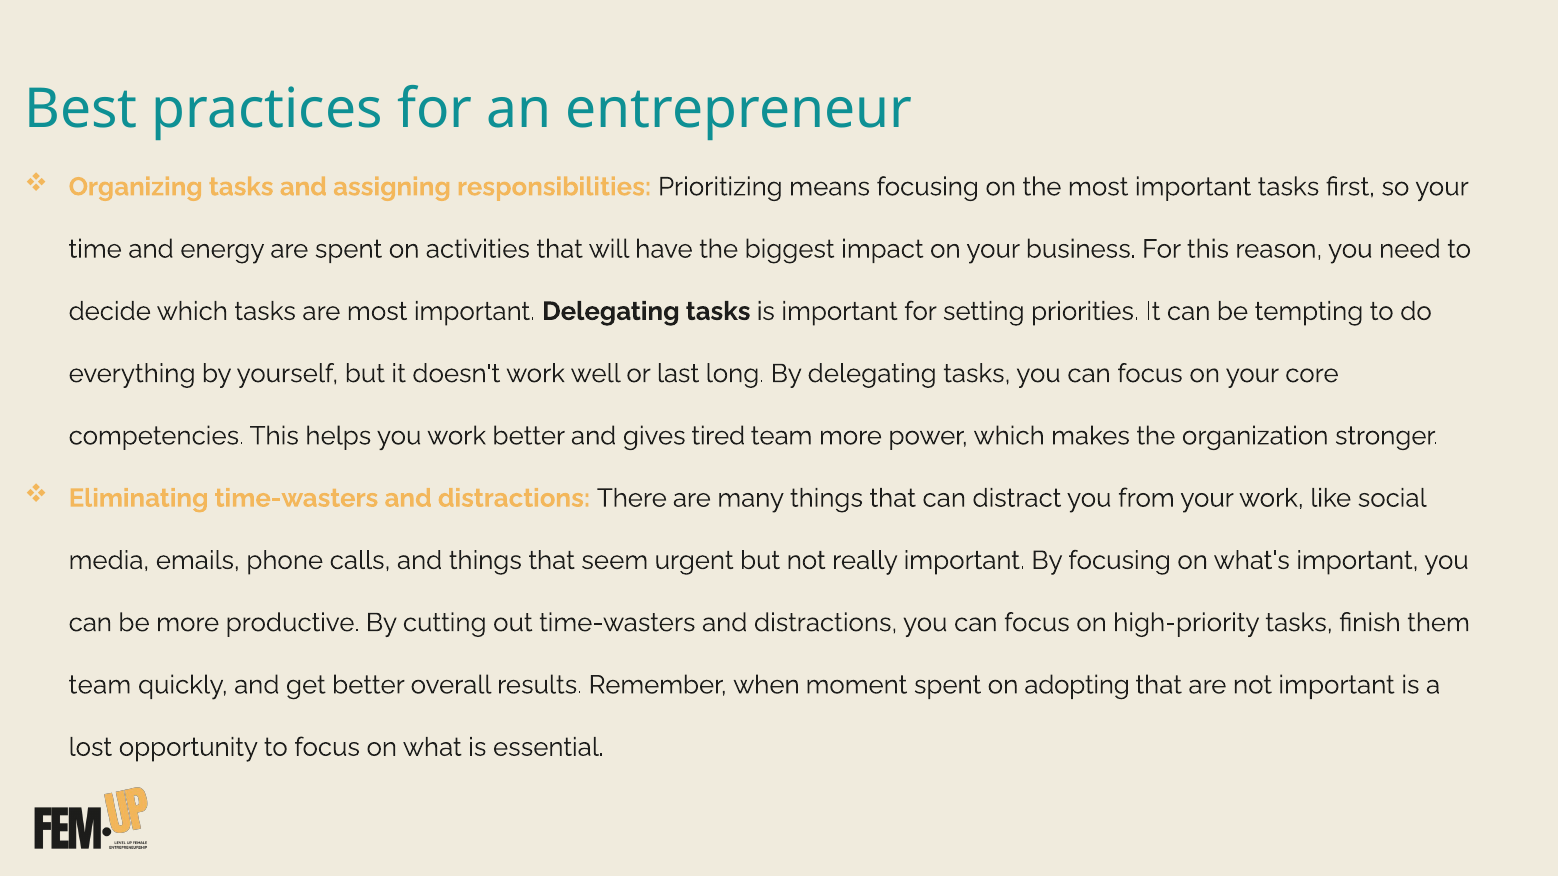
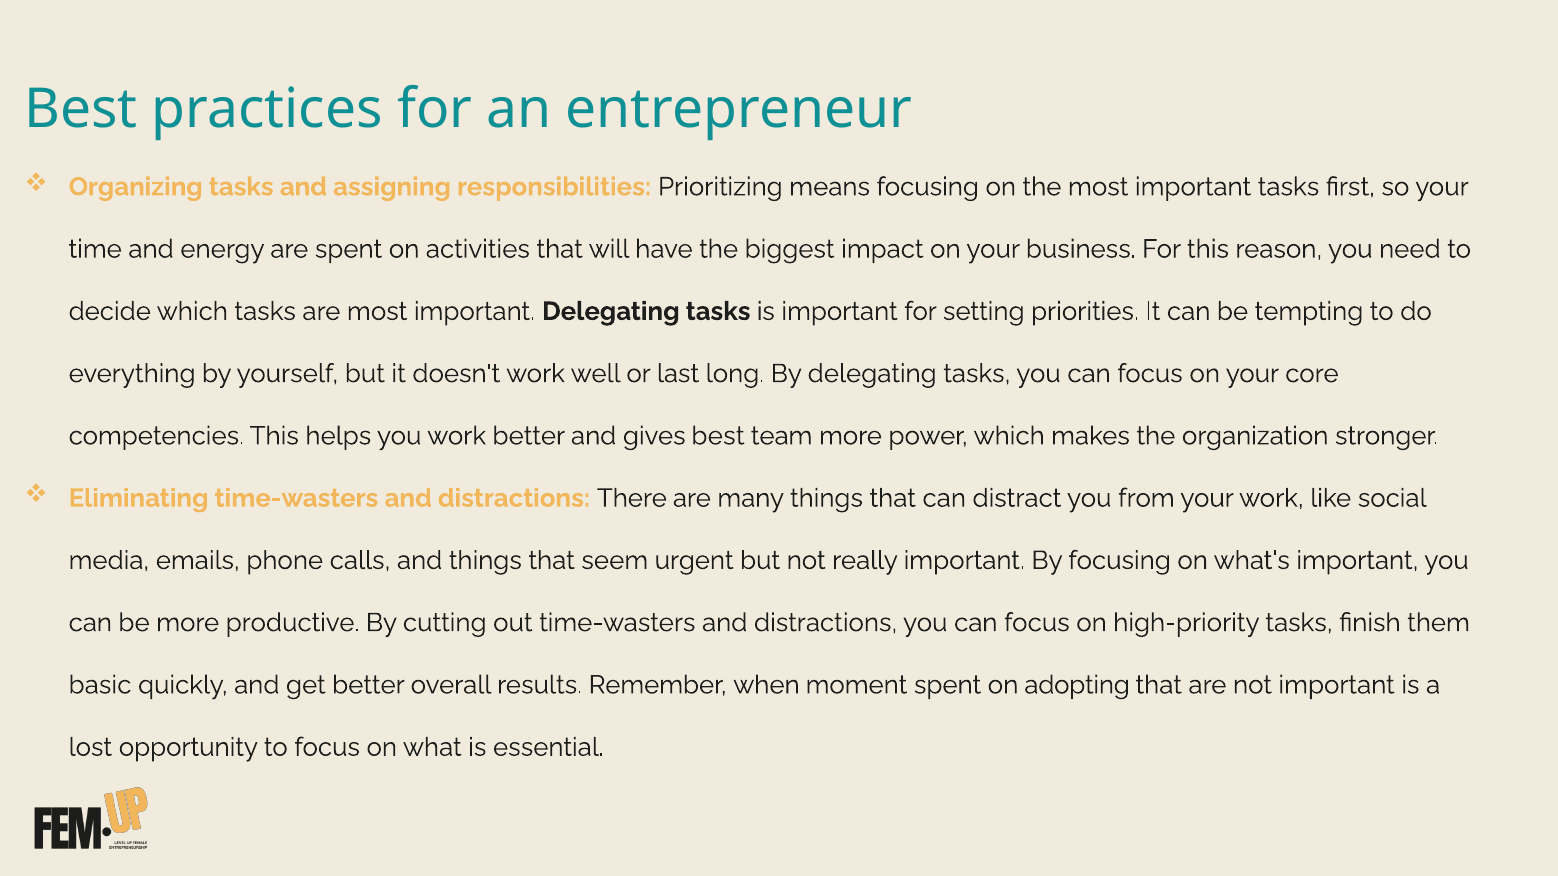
gives tired: tired -> best (718, 436)
team: team -> basic (100, 685)
